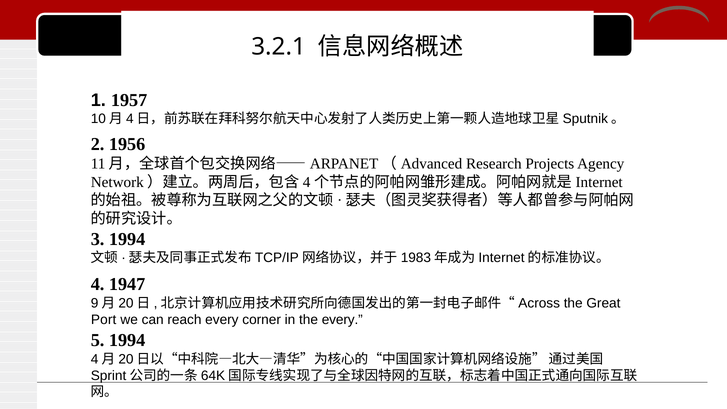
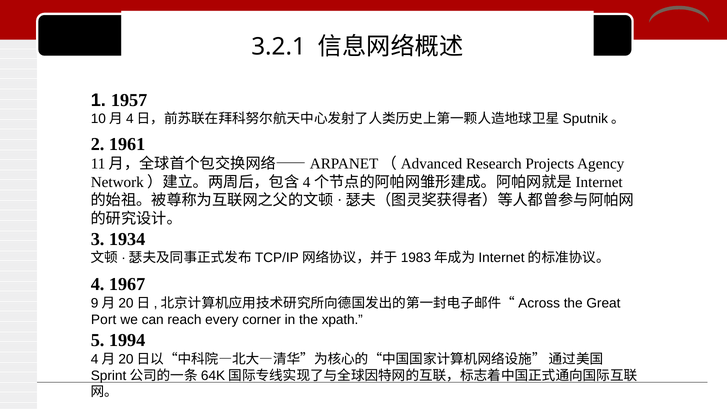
1956: 1956 -> 1961 (127, 144)
3 1994: 1994 -> 1934 (127, 239)
1947: 1947 -> 1967 (127, 284)
the every: every -> xpath (342, 320)
